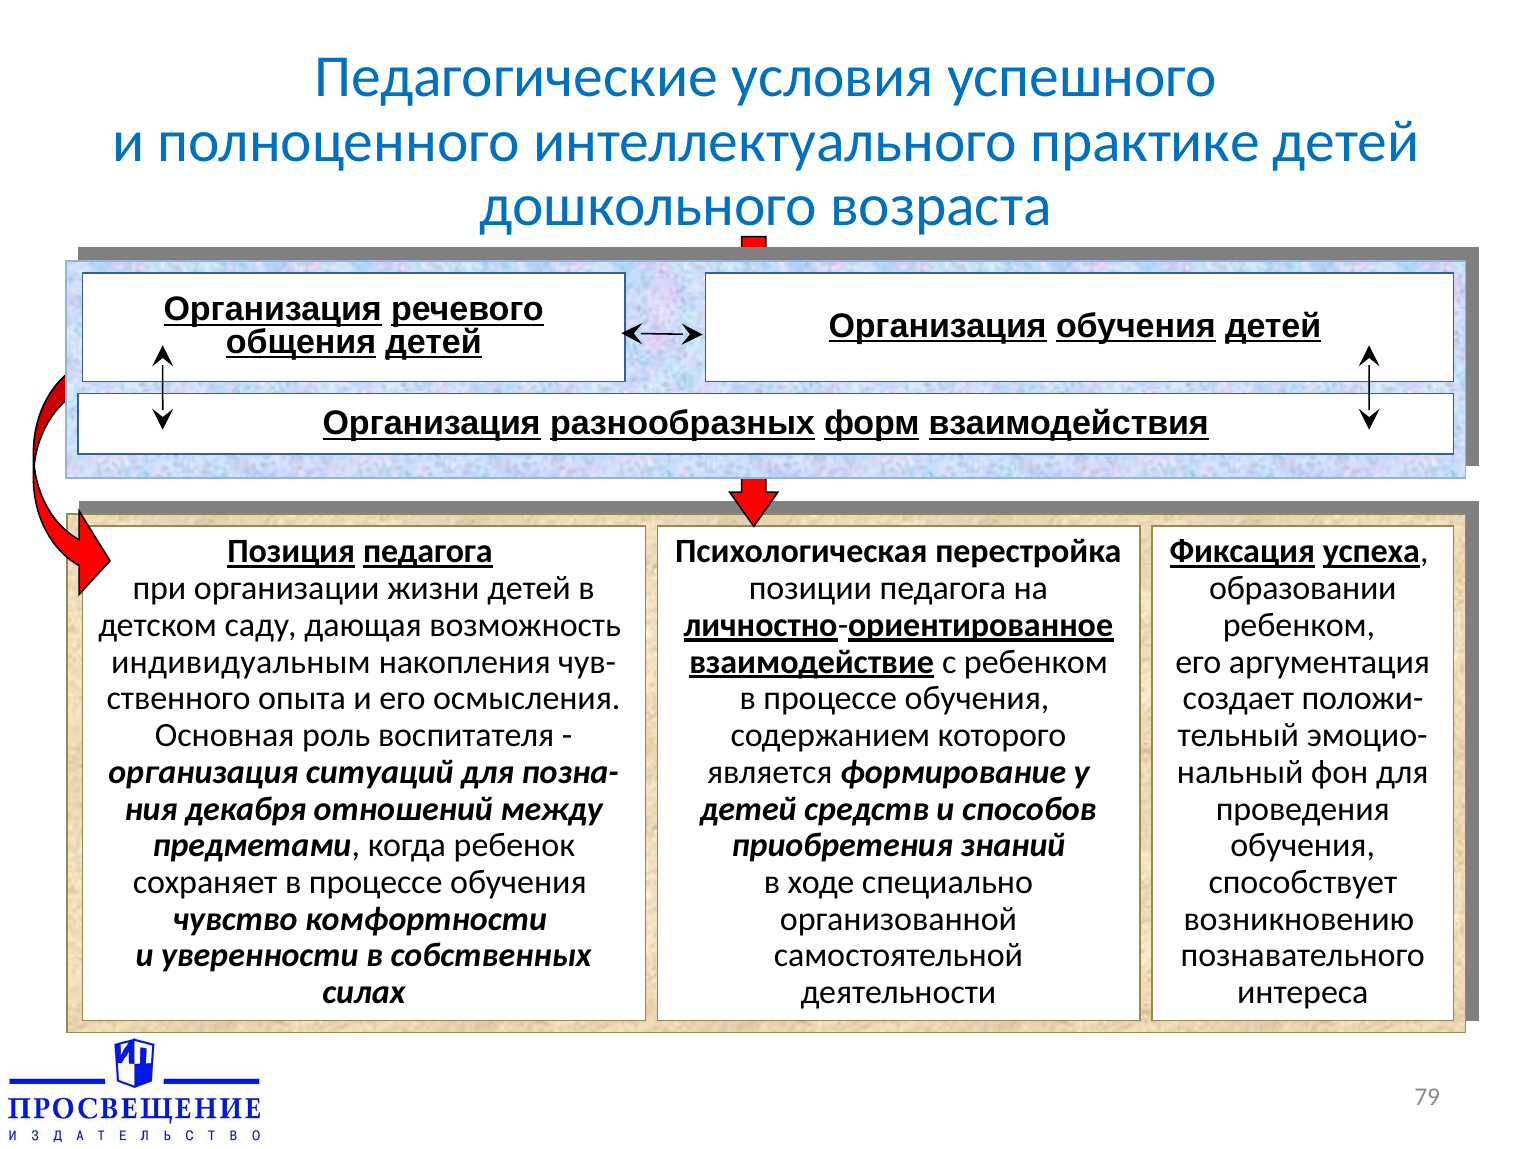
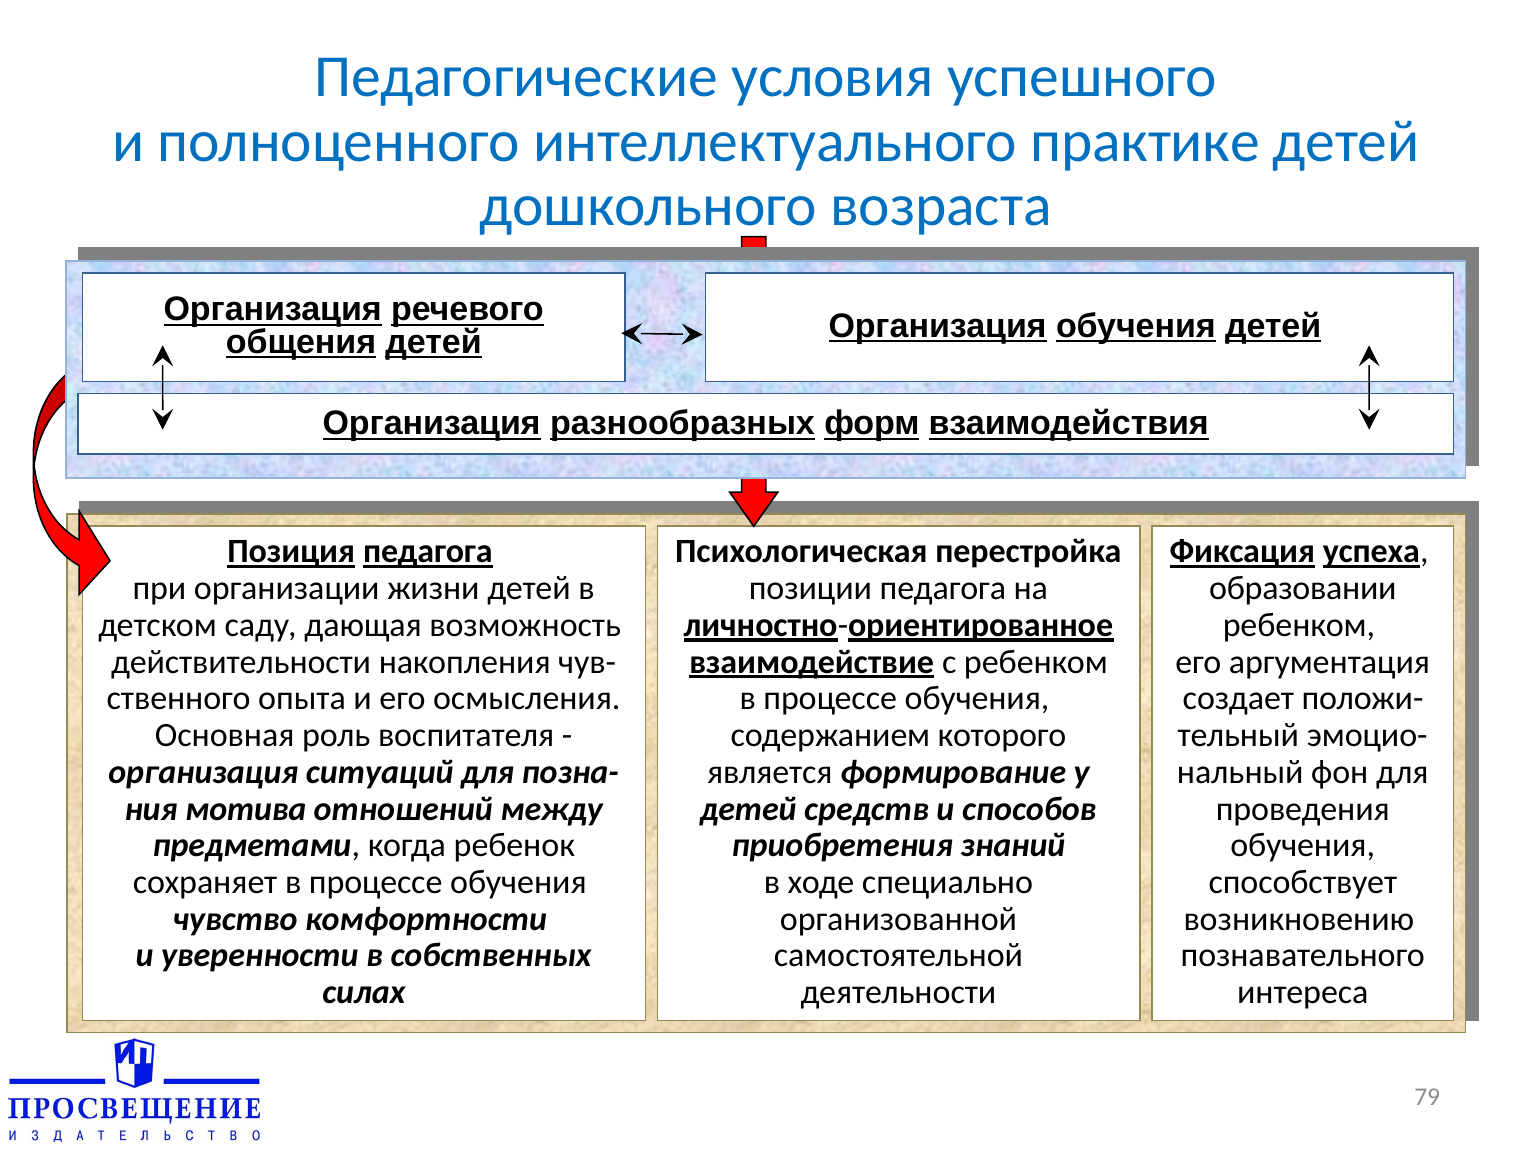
индивидуальным: индивидуальным -> действительности (241, 662)
декабря: декабря -> мотива (246, 809)
